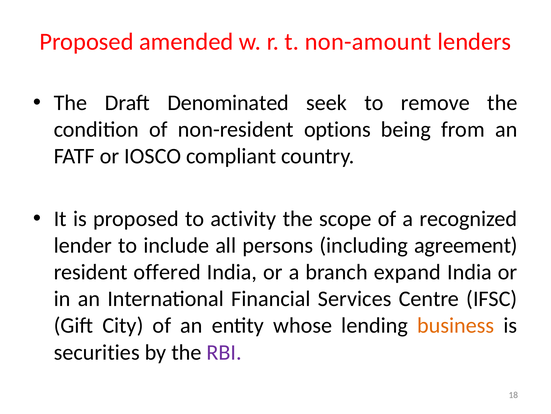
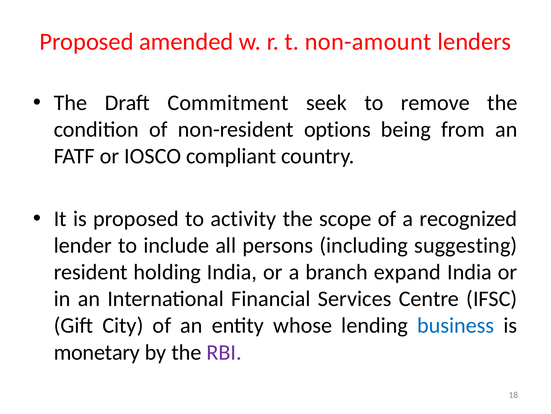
Denominated: Denominated -> Commitment (228, 103)
agreement: agreement -> suggesting (466, 245)
offered: offered -> holding (167, 272)
business colour: orange -> blue (456, 325)
securities: securities -> monetary (97, 352)
